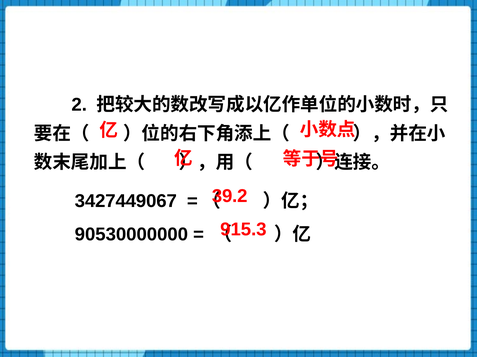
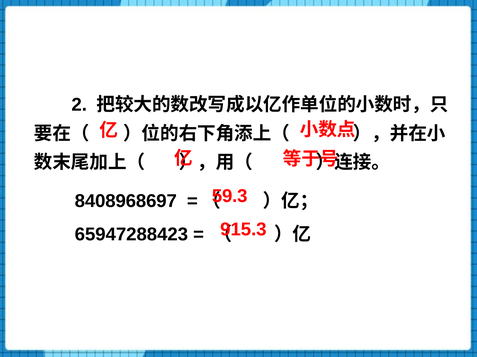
39.2: 39.2 -> 59.3 (230, 197)
3427449067: 3427449067 -> 8408968697 (126, 201)
90530000000: 90530000000 -> 65947288423 (131, 235)
